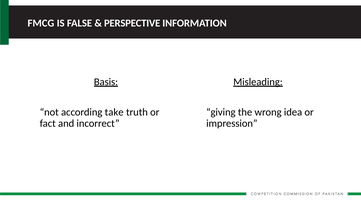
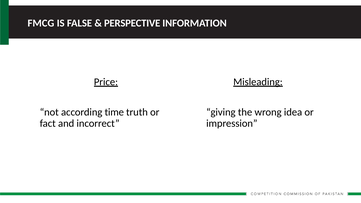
Basis: Basis -> Price (106, 82)
take: take -> time (114, 112)
